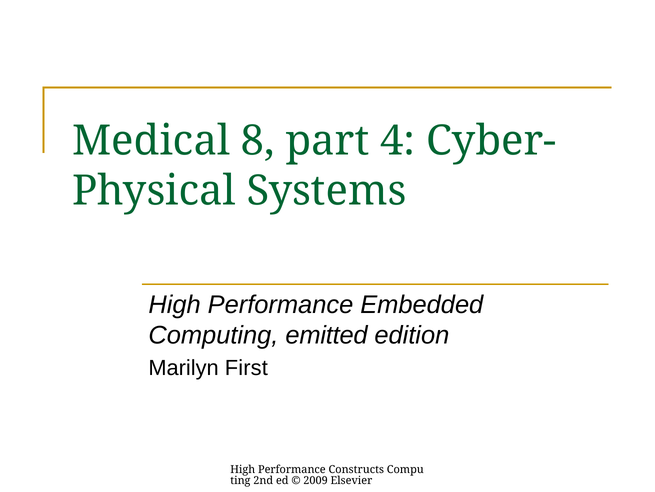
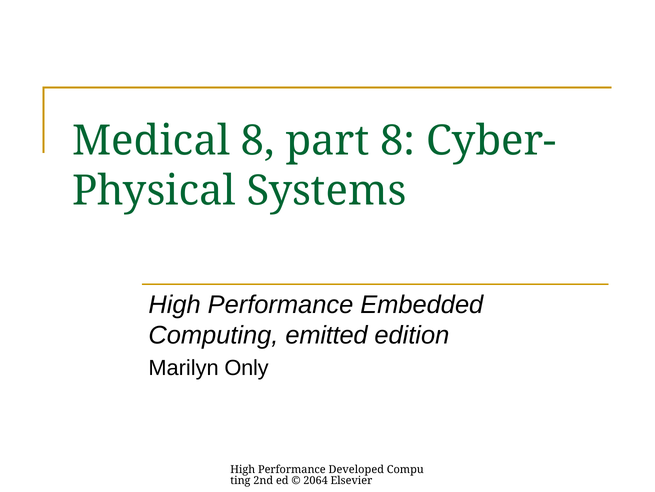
part 4: 4 -> 8 (398, 140)
First: First -> Only (247, 367)
Constructs: Constructs -> Developed (356, 469)
2009: 2009 -> 2064 (316, 480)
